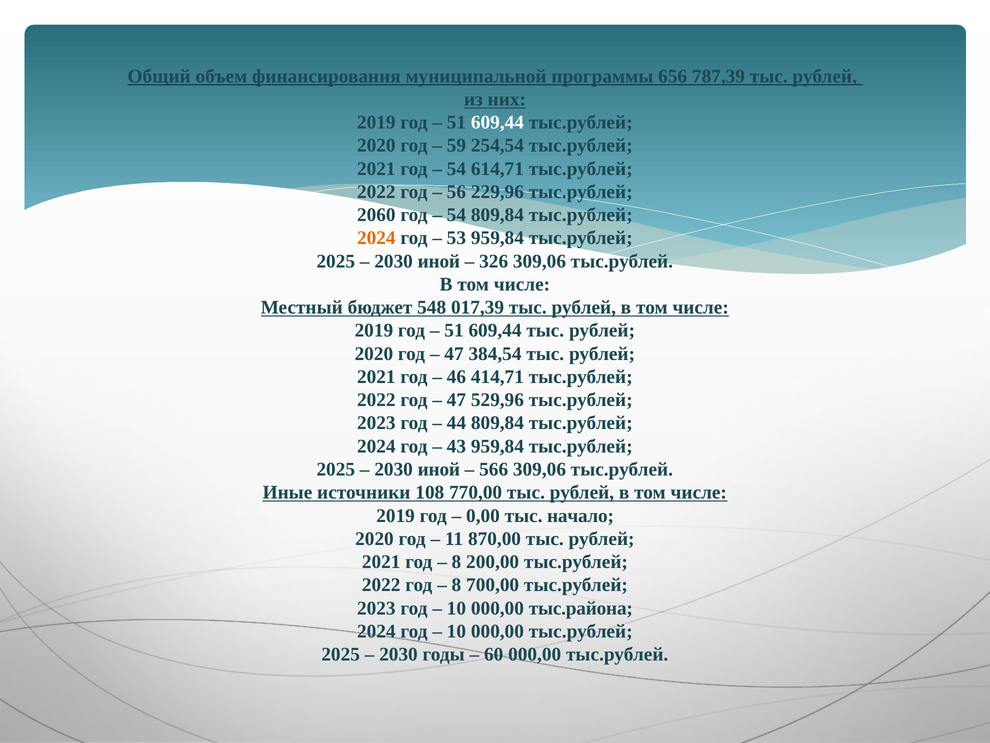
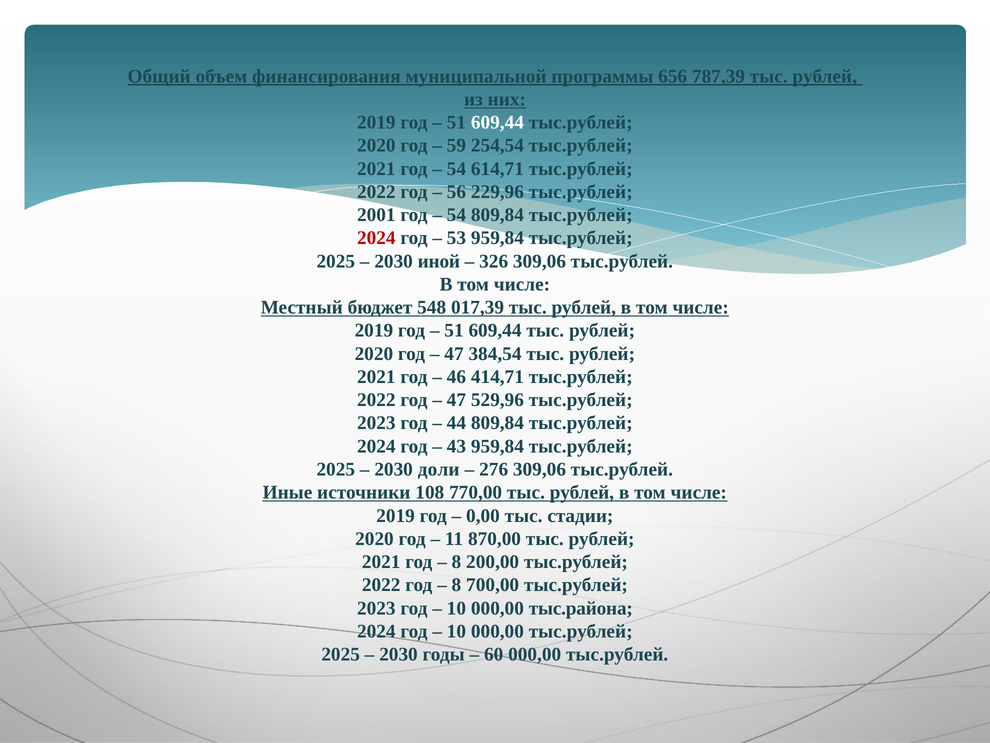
2060: 2060 -> 2001 (376, 215)
2024 colour: orange -> red (376, 238)
иной: иной -> доли (439, 469)
566: 566 -> 276 (494, 469)
начало: начало -> стадии (580, 515)
